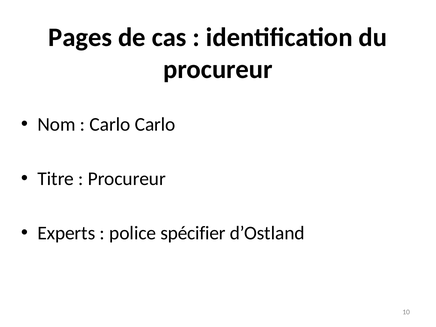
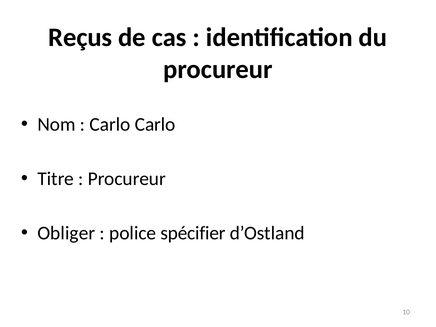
Pages: Pages -> Reçus (80, 38)
Experts: Experts -> Obliger (66, 233)
